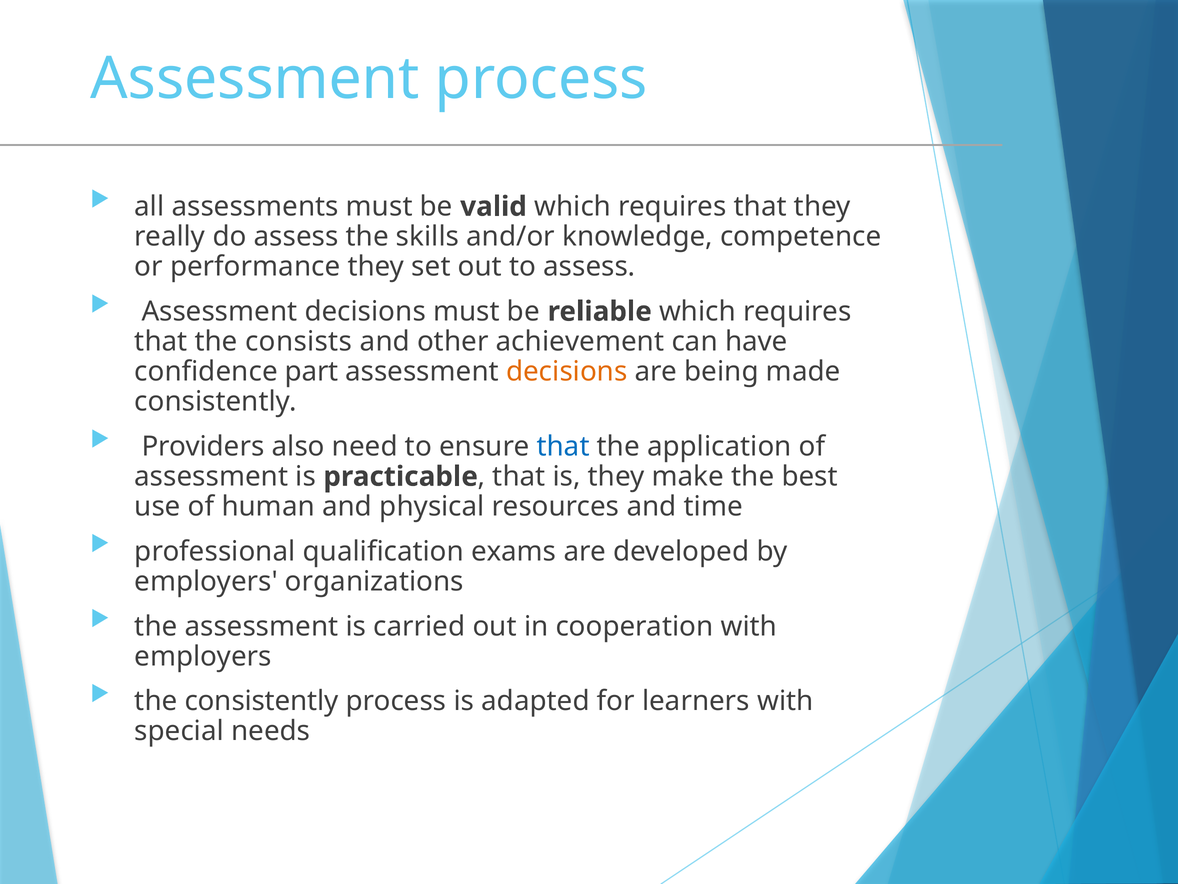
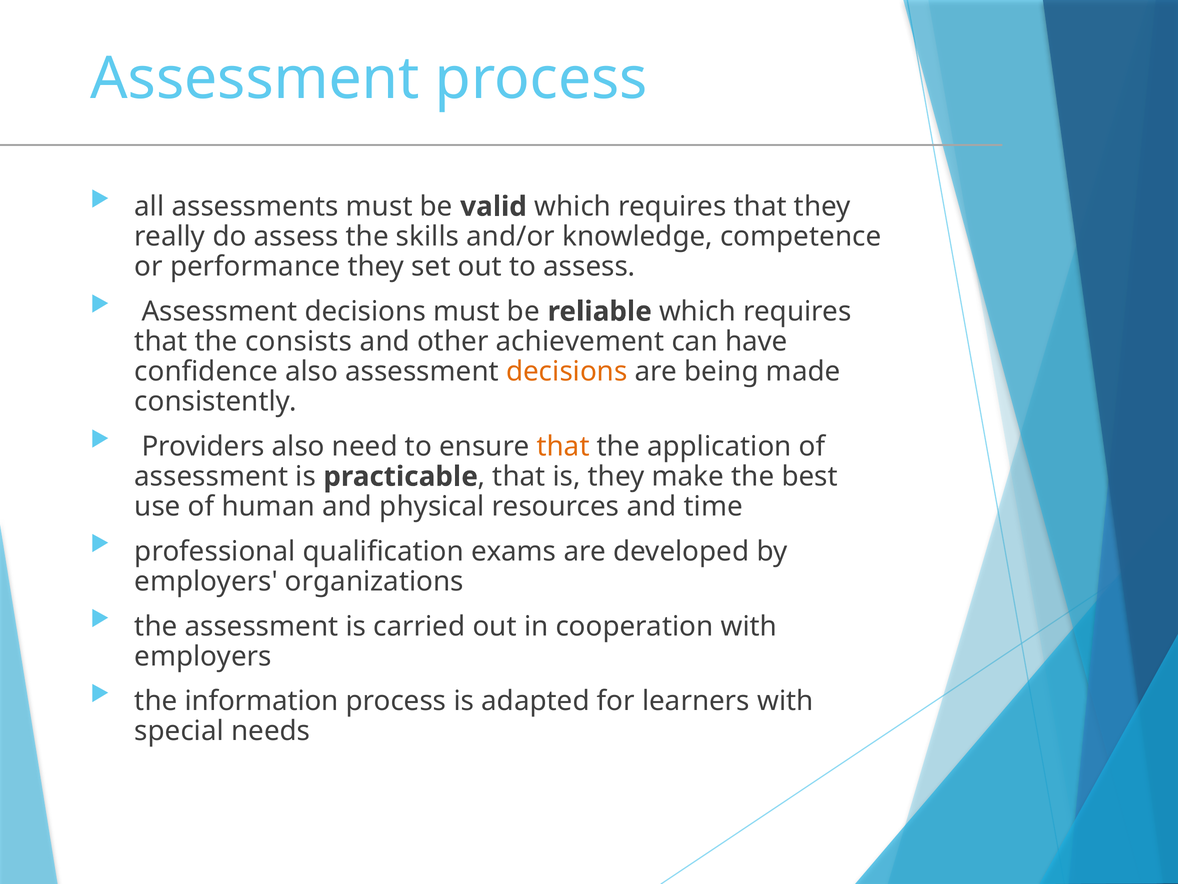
confidence part: part -> also (312, 371)
that colour: blue -> orange (563, 446)
the consistently: consistently -> information (262, 701)
